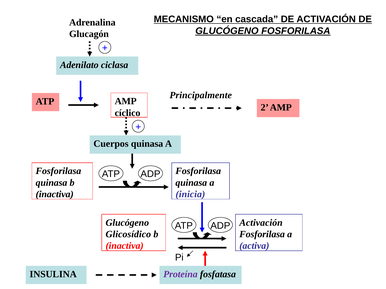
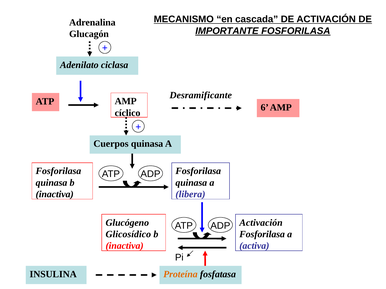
GLUCÓGENO: GLUCÓGENO -> IMPORTANTE (227, 31)
Principalmente: Principalmente -> Desramificante (201, 95)
2: 2 -> 6 (265, 108)
inicia: inicia -> libera (190, 194)
Proteína colour: purple -> orange (180, 275)
